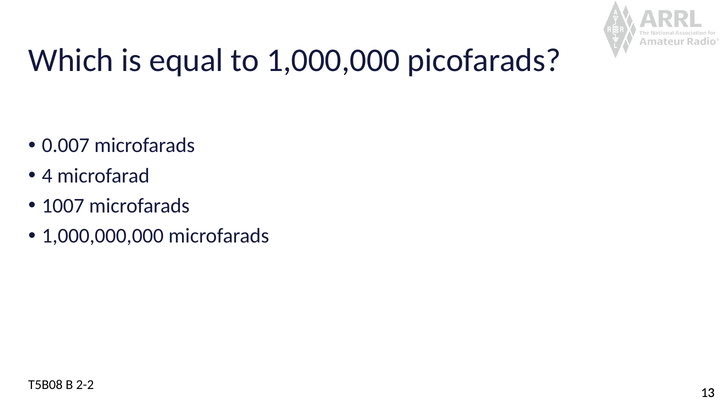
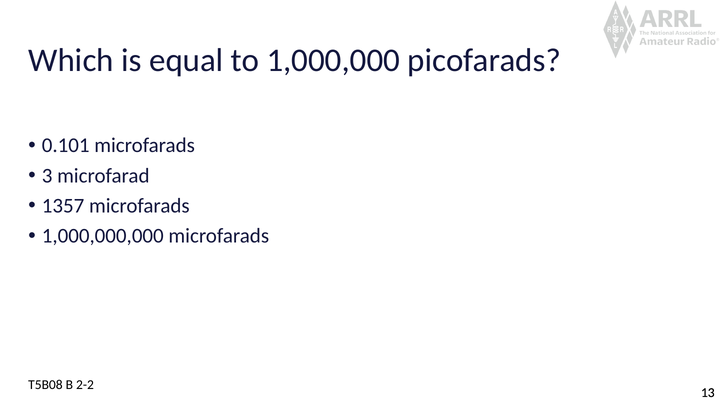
0.007: 0.007 -> 0.101 (66, 145)
4: 4 -> 3 (47, 176)
1007: 1007 -> 1357 (63, 206)
